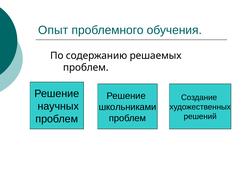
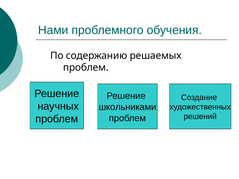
Опыт: Опыт -> Нами (53, 30)
